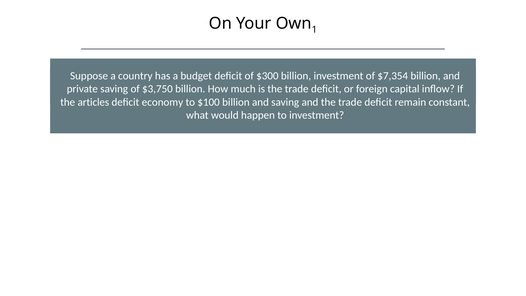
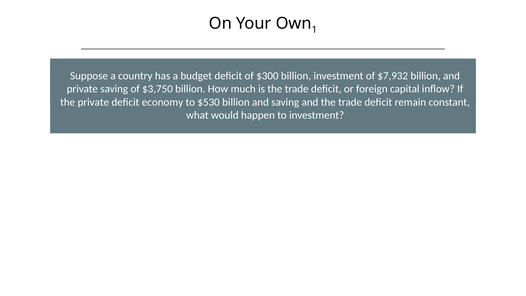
$7,354: $7,354 -> $7,932 (393, 76)
the articles: articles -> private (93, 102)
$100: $100 -> $530 (209, 102)
